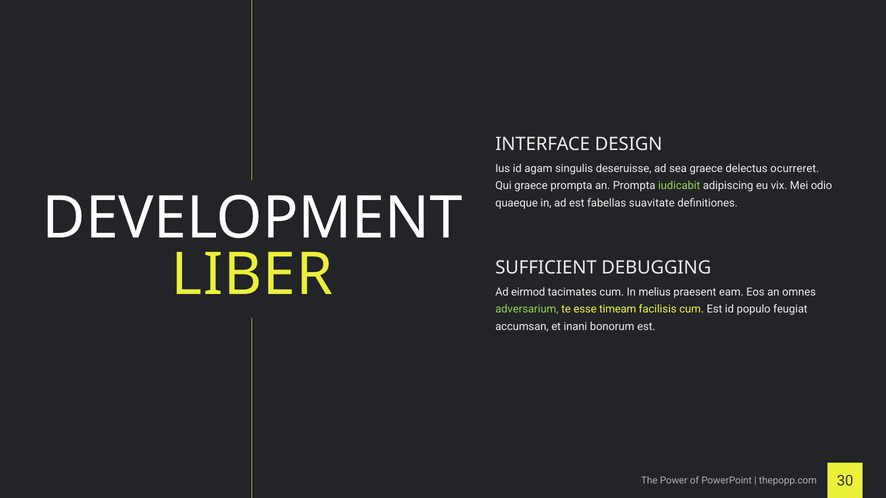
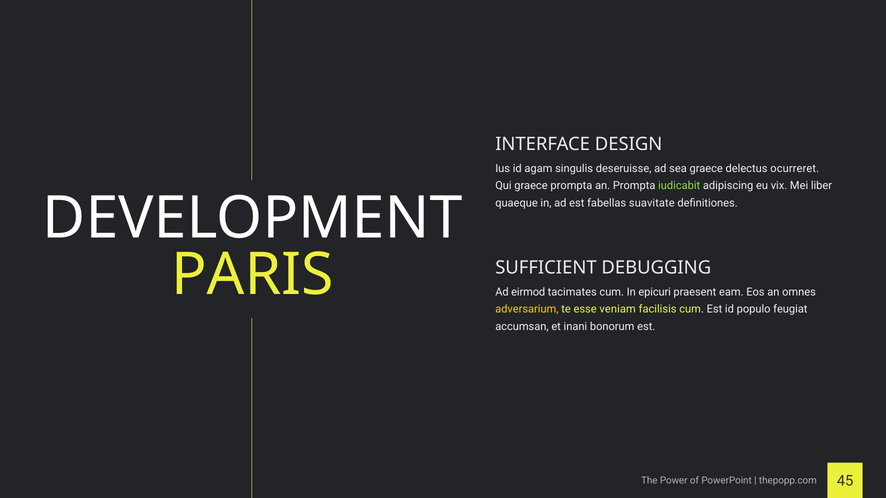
odio: odio -> liber (821, 186)
LIBER: LIBER -> PARIS (252, 275)
melius: melius -> epicuri (655, 292)
adversarium colour: light green -> yellow (527, 309)
timeam: timeam -> veniam (618, 309)
30: 30 -> 45 (845, 481)
